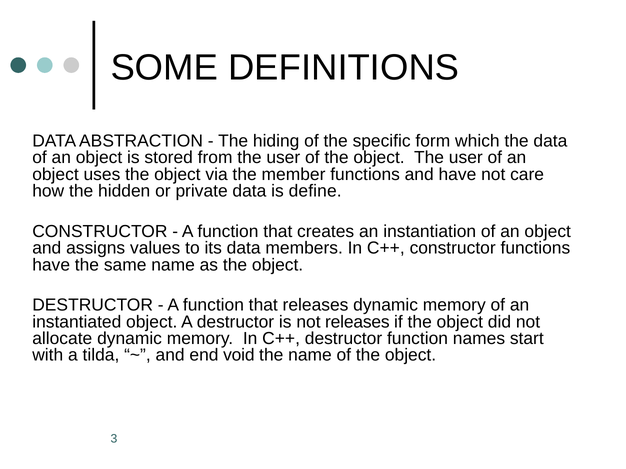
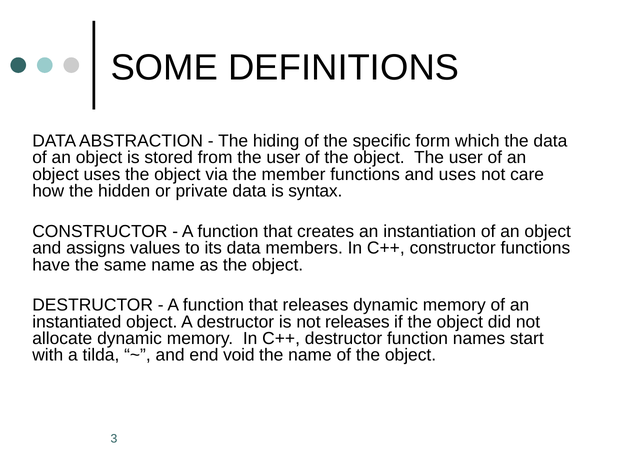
and have: have -> uses (457, 175)
define: define -> syntax (315, 191)
